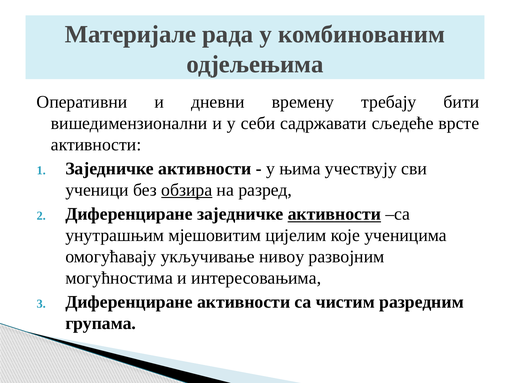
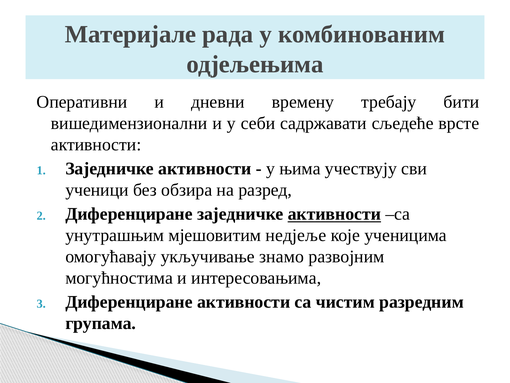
обзира underline: present -> none (187, 190)
цијелим: цијелим -> недјеље (296, 235)
нивоу: нивоу -> знамо (282, 256)
